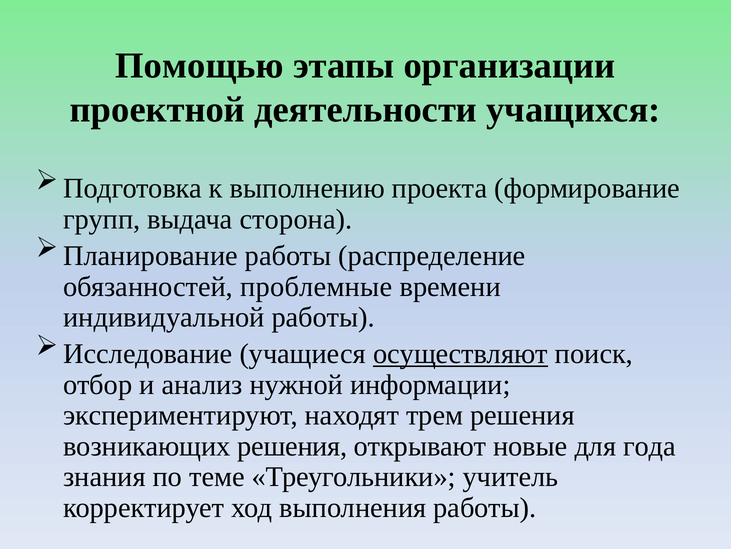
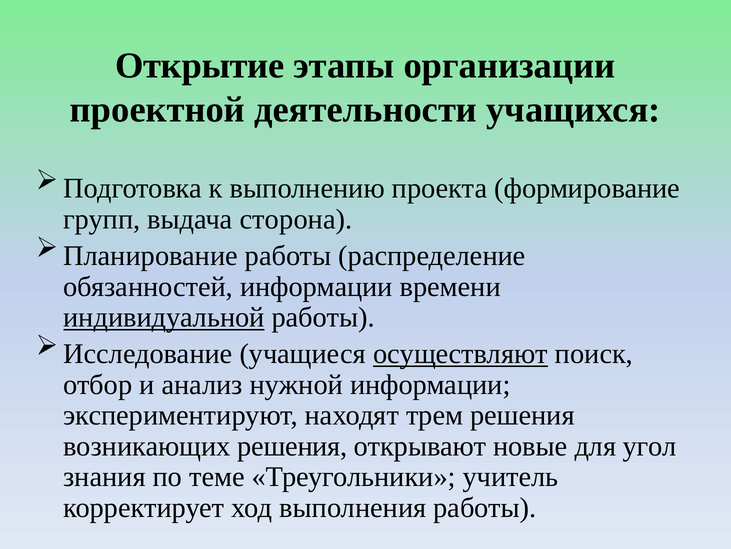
Помощью: Помощью -> Открытие (200, 66)
обязанностей проблемные: проблемные -> информации (316, 286)
индивидуальной underline: none -> present (164, 317)
года: года -> угол (650, 446)
